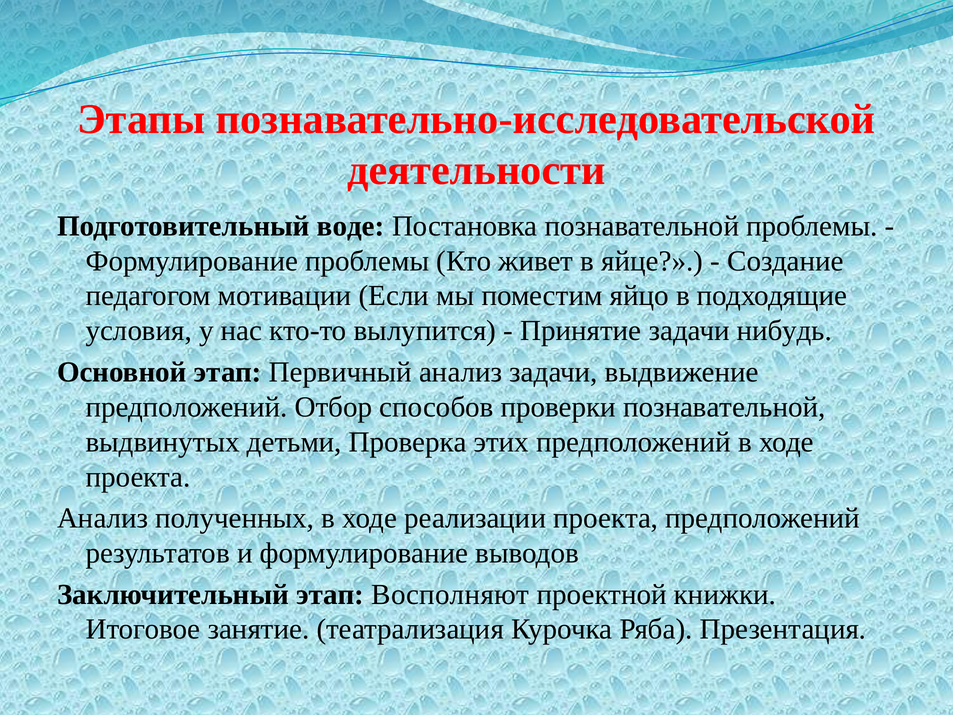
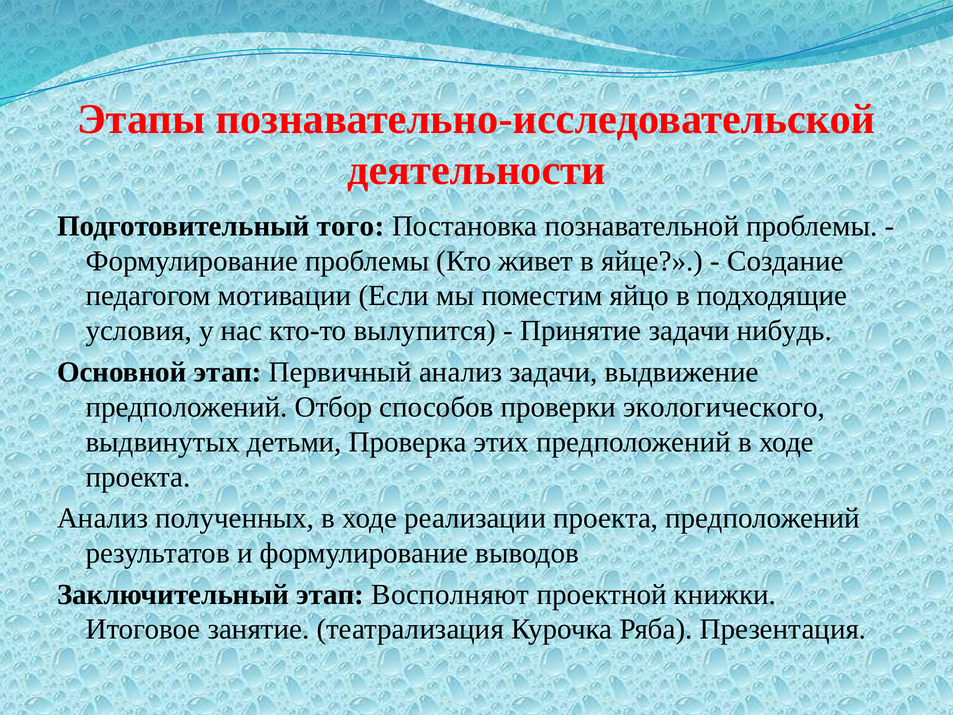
воде: воде -> того (351, 226)
проверки познавательной: познавательной -> экологического (724, 407)
